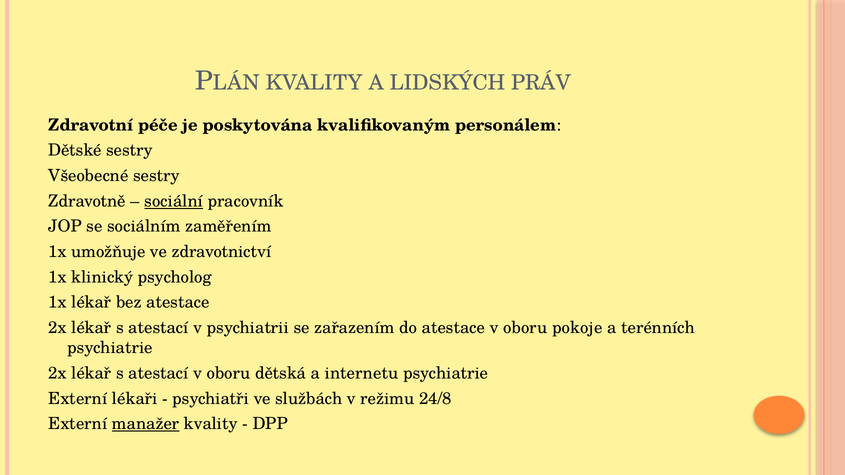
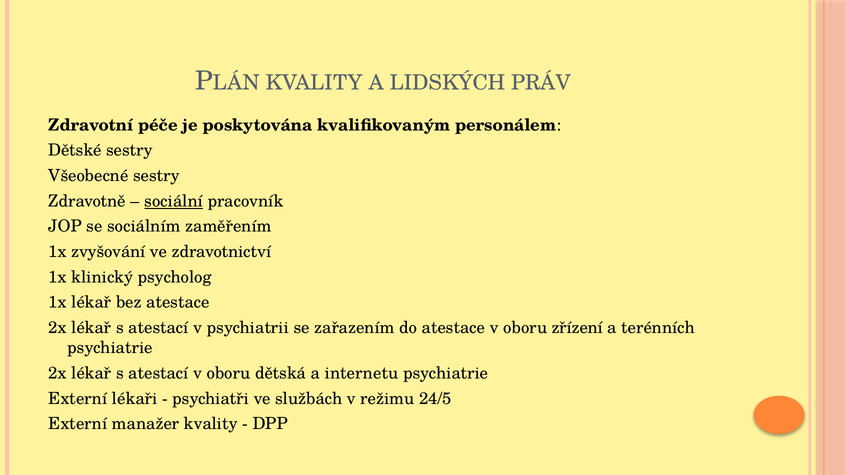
umožňuje: umožňuje -> zvyšování (108, 252)
pokoje: pokoje -> zřízení (577, 328)
24/8: 24/8 -> 24/5 (435, 399)
manažer underline: present -> none (146, 424)
